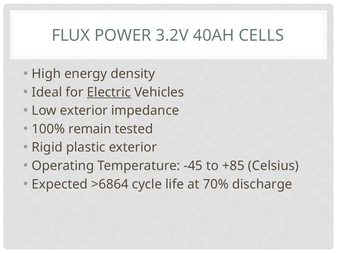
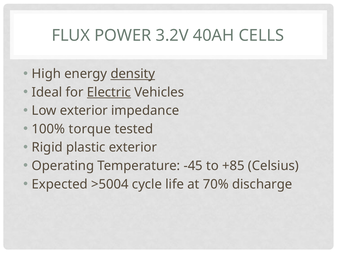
density underline: none -> present (133, 74)
remain: remain -> torque (90, 129)
>6864: >6864 -> >5004 (110, 184)
